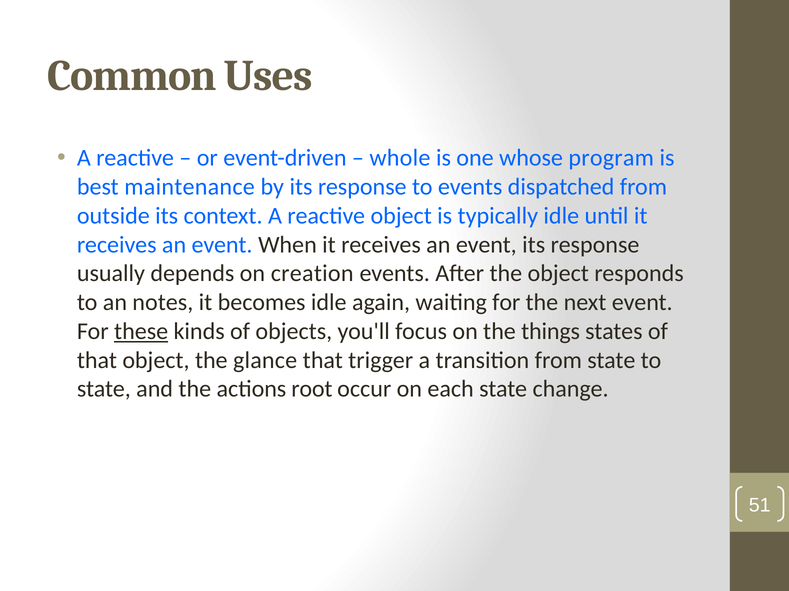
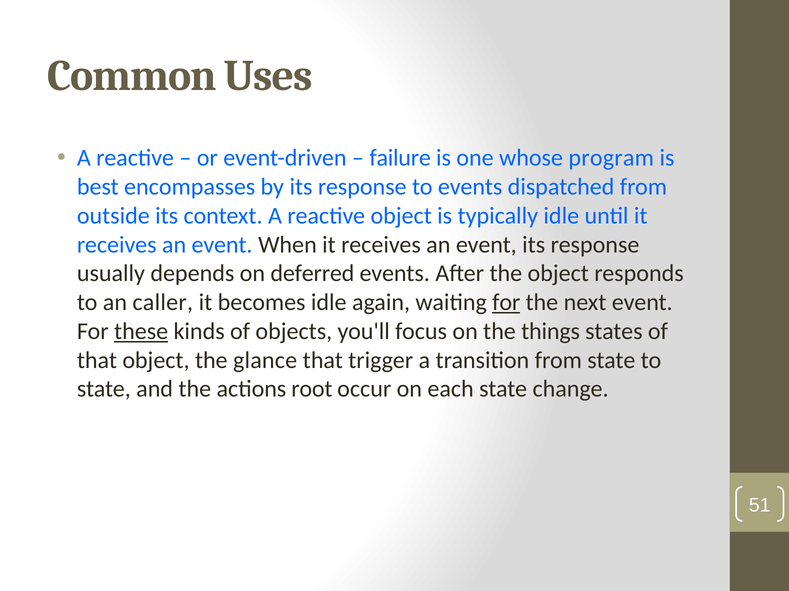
whole: whole -> failure (400, 158)
maintenance: maintenance -> encompasses (190, 187)
creation: creation -> deferred (312, 274)
notes: notes -> caller (163, 303)
for underline: none -> present (506, 303)
